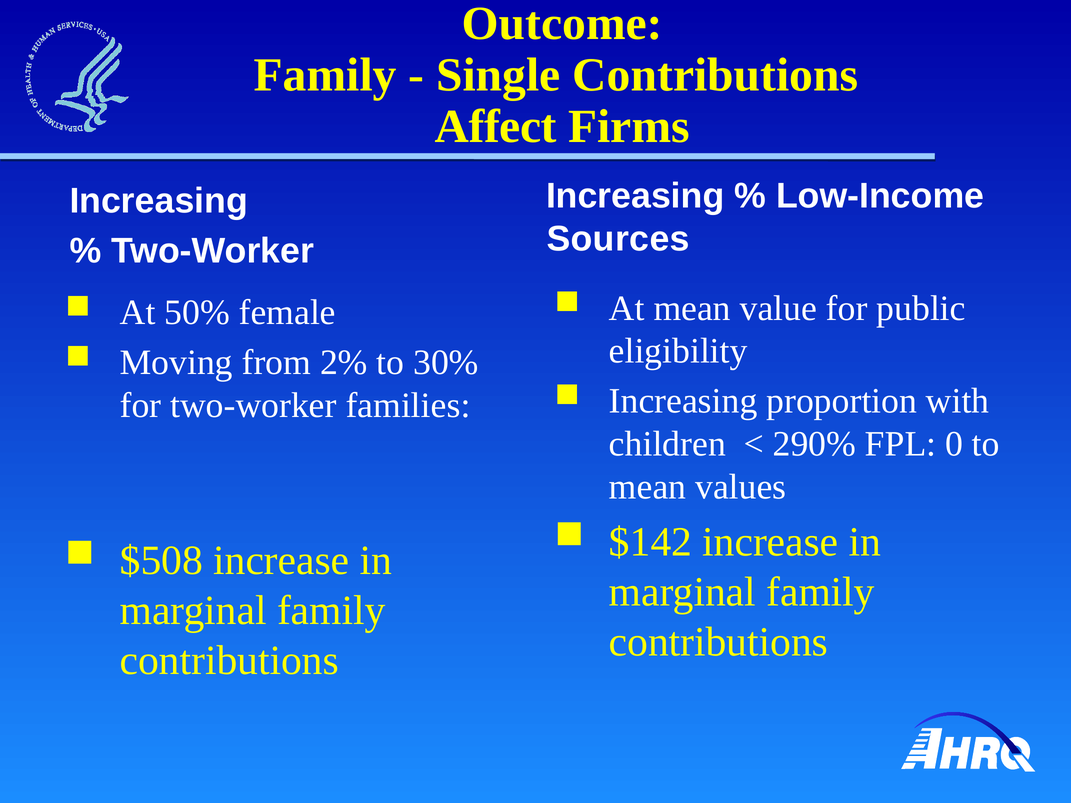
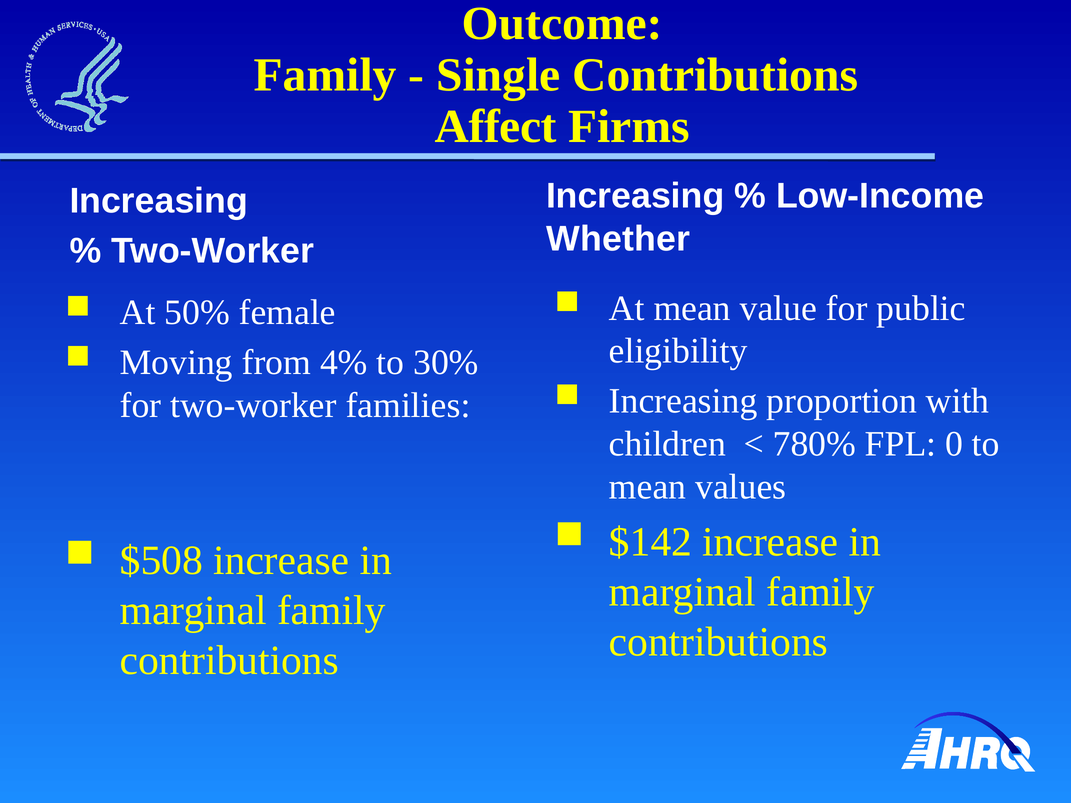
Sources: Sources -> Whether (618, 239)
2%: 2% -> 4% (344, 363)
290%: 290% -> 780% (814, 444)
